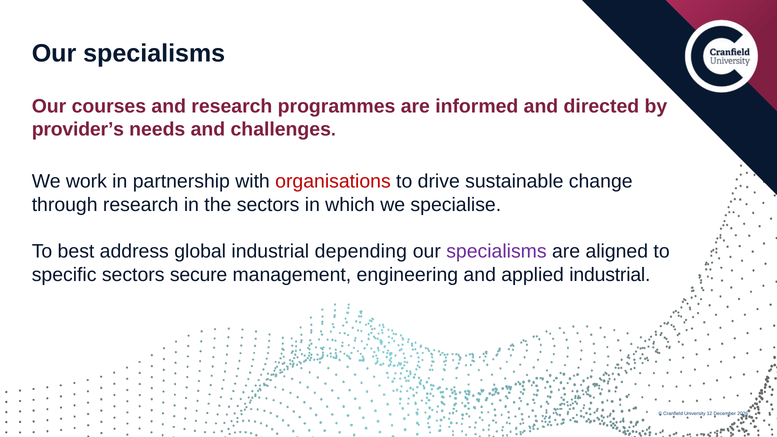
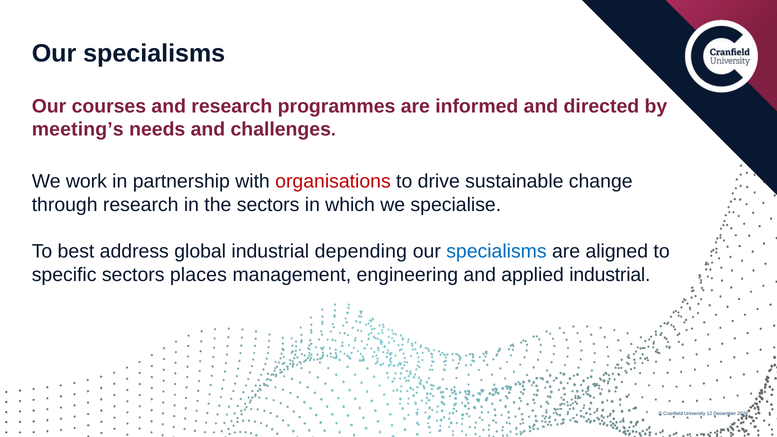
provider’s: provider’s -> meeting’s (78, 129)
specialisms colour: purple -> blue (496, 252)
secure: secure -> places (198, 275)
